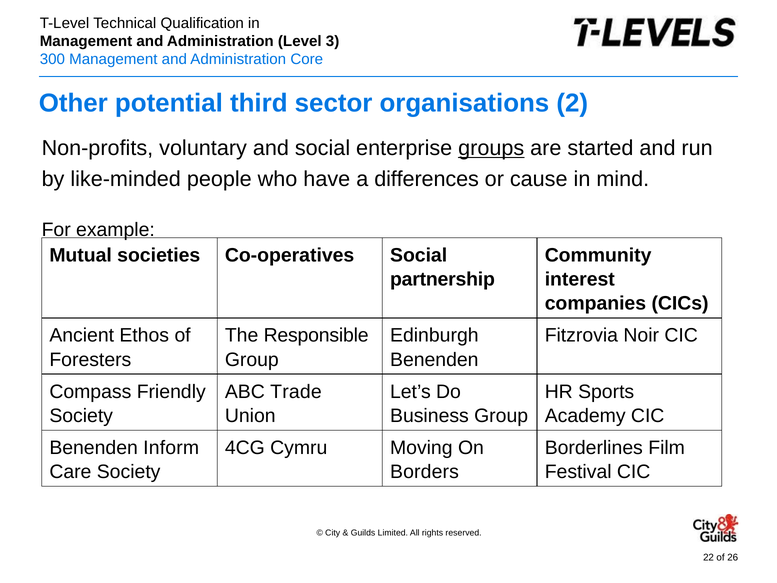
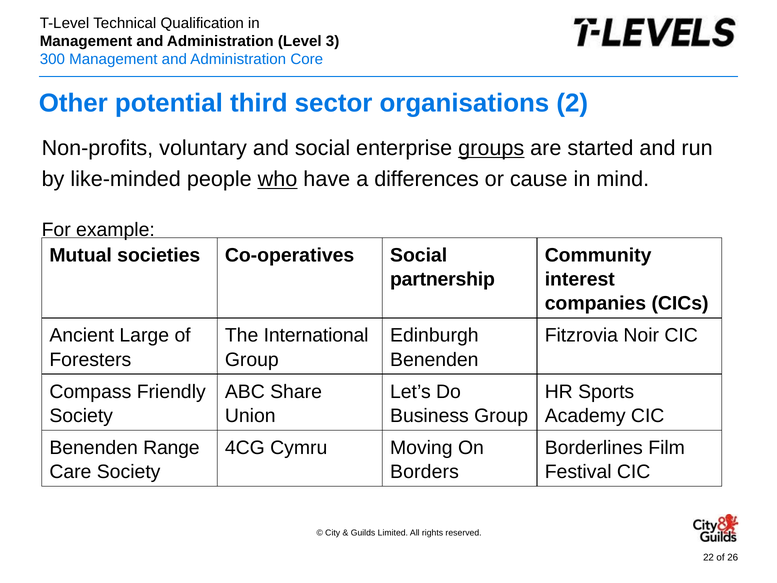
who underline: none -> present (278, 179)
Ethos: Ethos -> Large (144, 335)
Responsible: Responsible -> International (316, 335)
Trade: Trade -> Share (296, 391)
Inform: Inform -> Range (171, 447)
